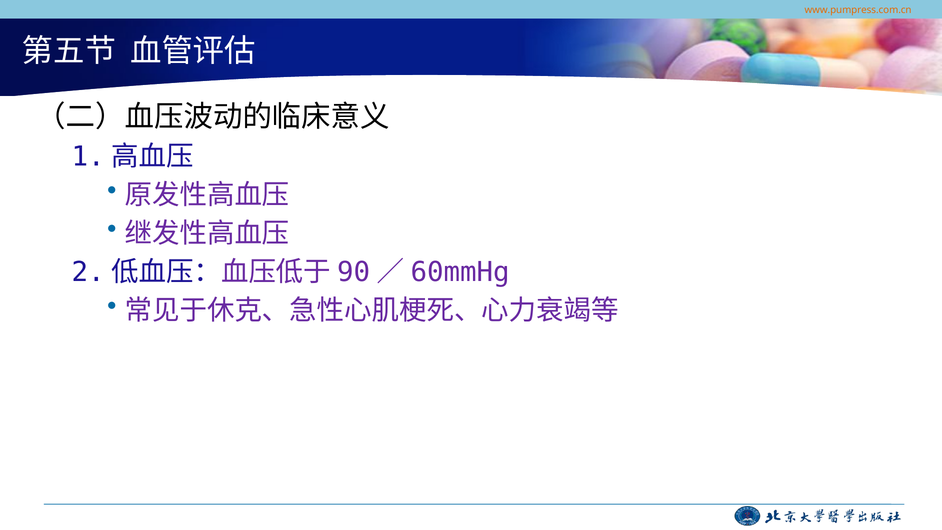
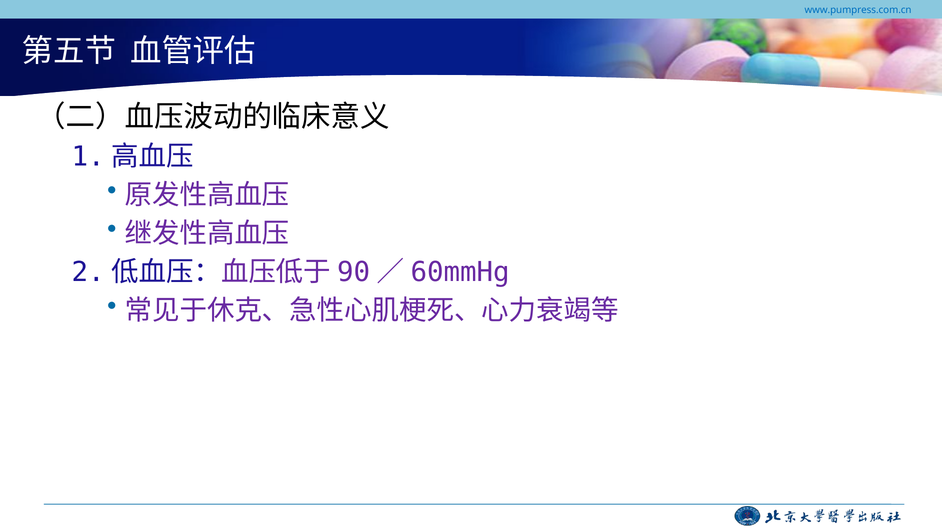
www.pumpress.com.cn colour: orange -> blue (858, 10)
